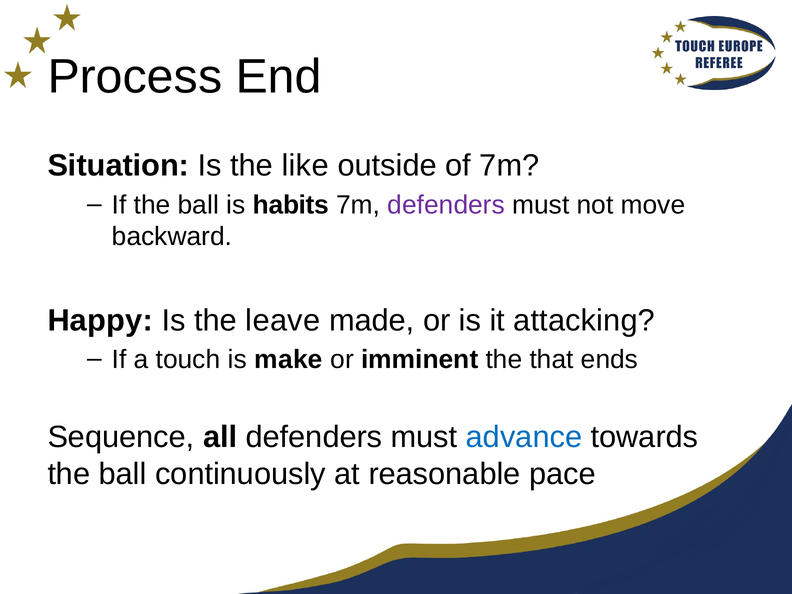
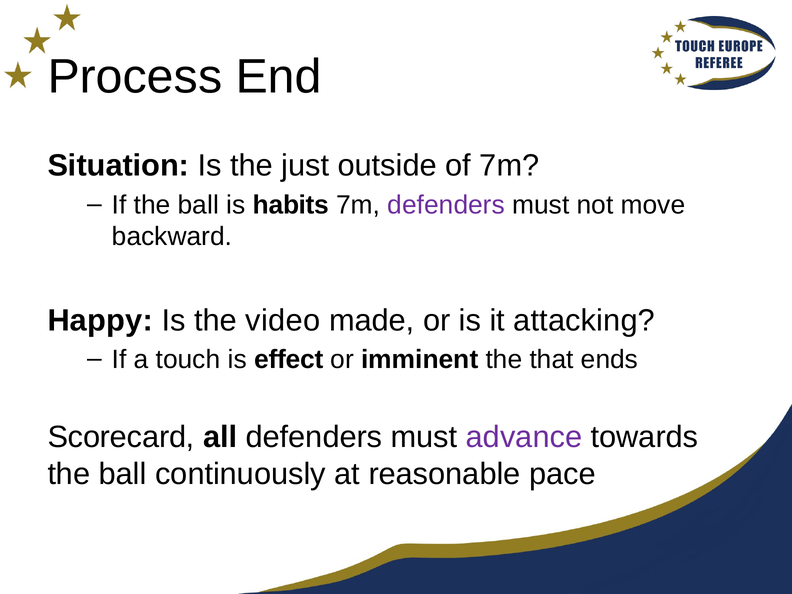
like: like -> just (305, 166)
leave: leave -> video (283, 320)
make: make -> effect (289, 360)
Sequence: Sequence -> Scorecard (121, 437)
advance colour: blue -> purple (524, 437)
